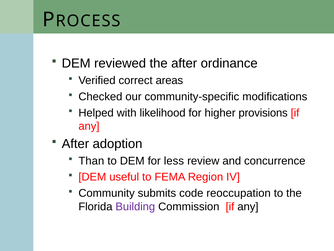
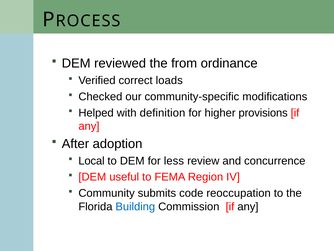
the after: after -> from (184, 63)
areas: areas -> loads (169, 80)
likelihood: likelihood -> definition (162, 113)
Than: Than -> Local (91, 161)
Building colour: purple -> blue (135, 206)
